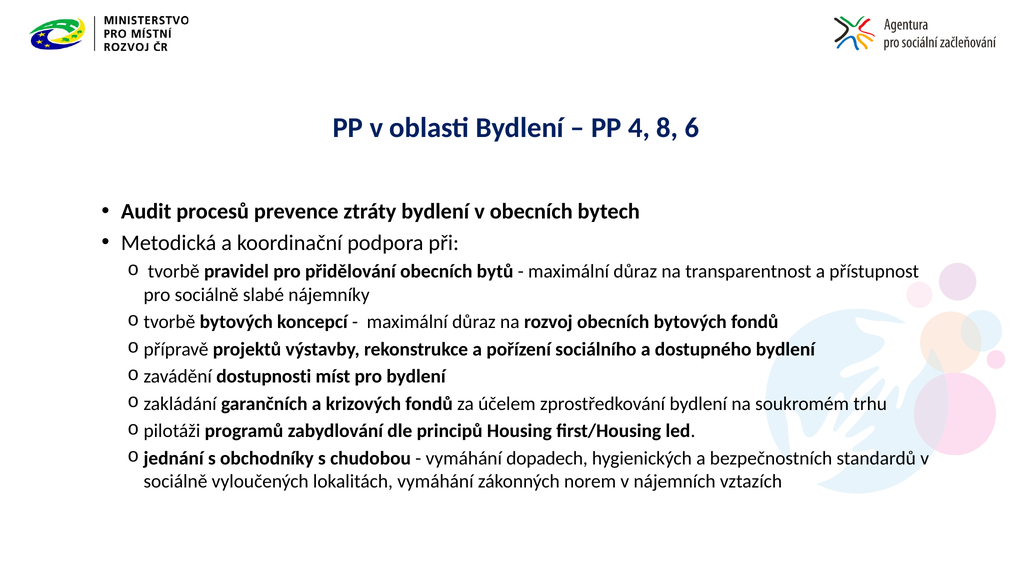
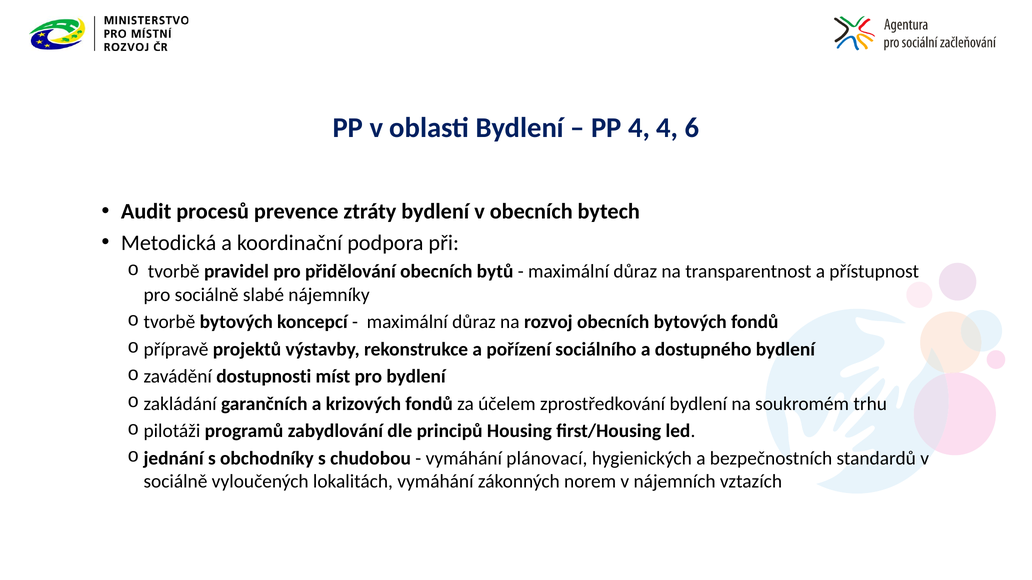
4 8: 8 -> 4 (667, 128)
dopadech: dopadech -> plánovací (547, 459)
